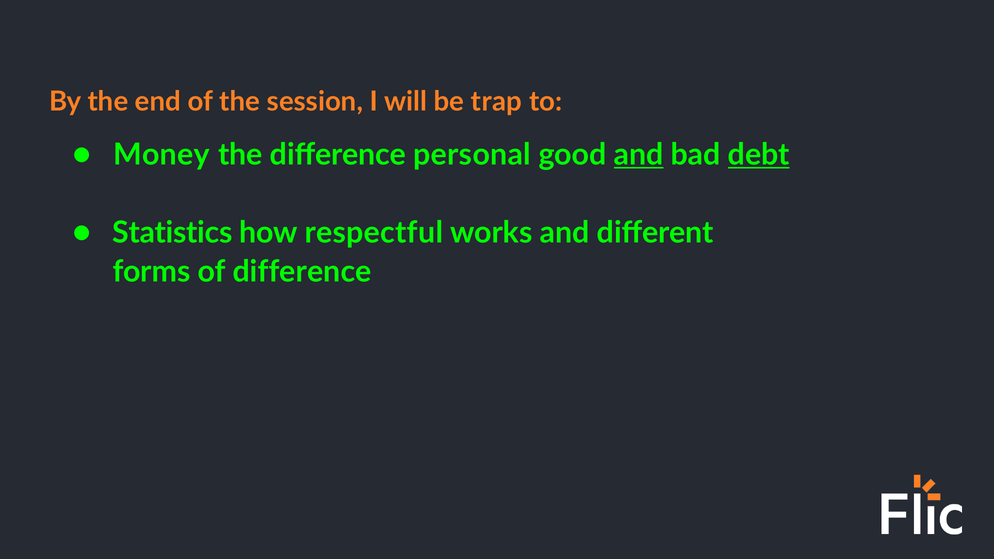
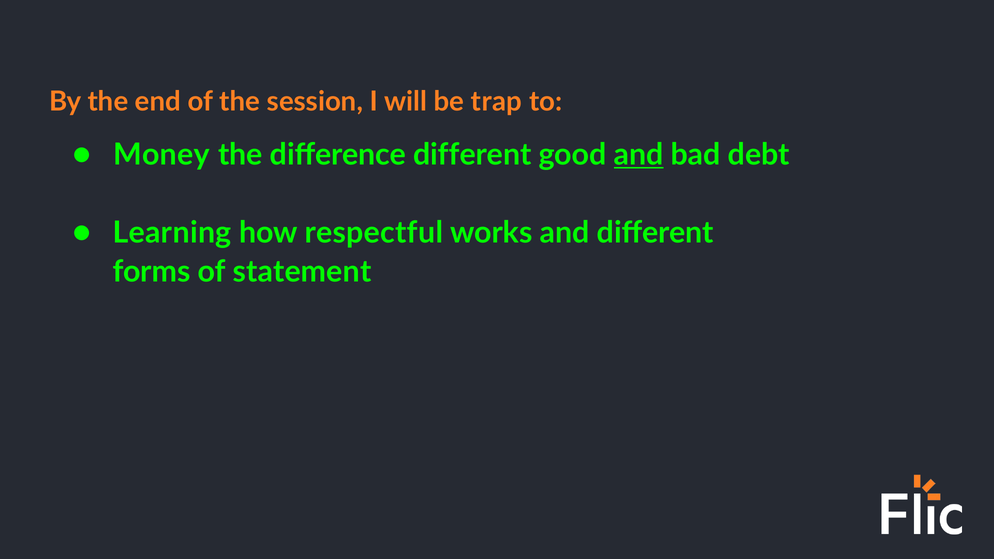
difference personal: personal -> different (472, 155)
debt underline: present -> none (759, 155)
Statistics: Statistics -> Learning (172, 233)
of difference: difference -> statement (302, 272)
